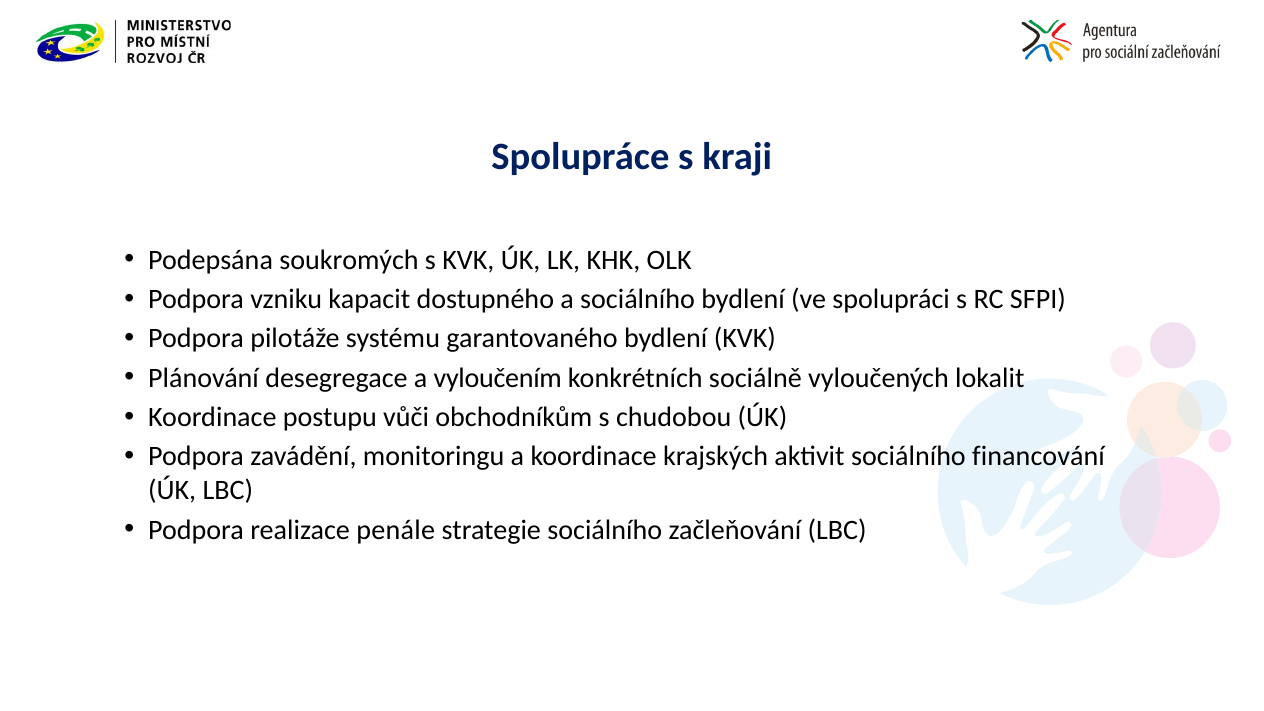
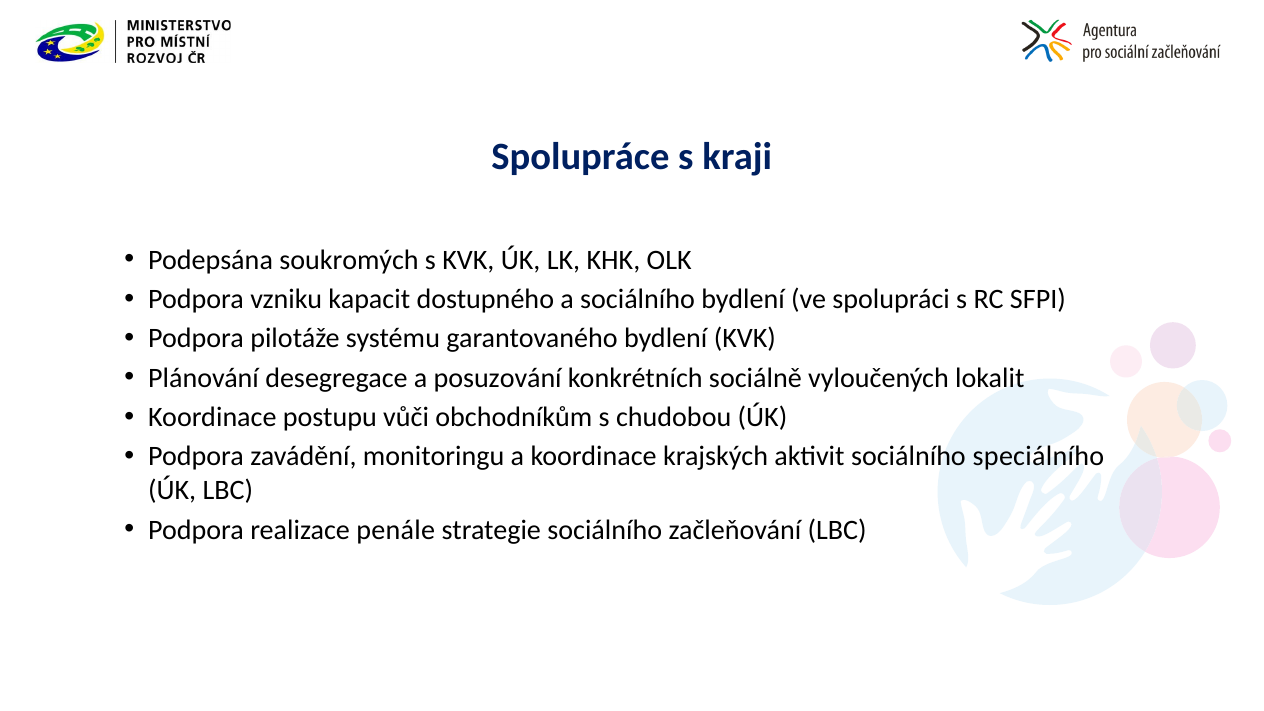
vyloučením: vyloučením -> posuzování (498, 378)
financování: financování -> speciálního (1038, 457)
